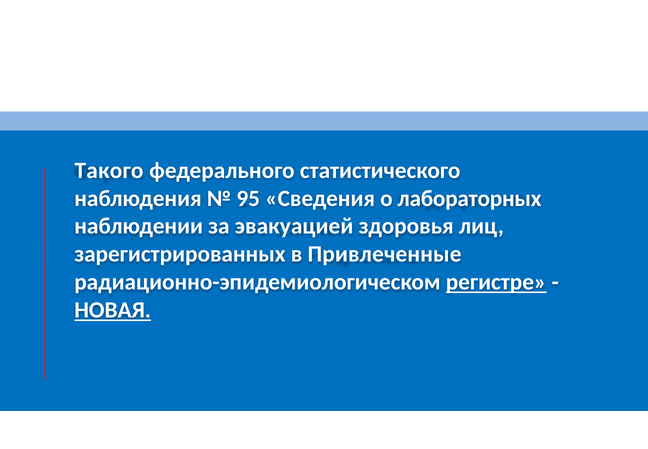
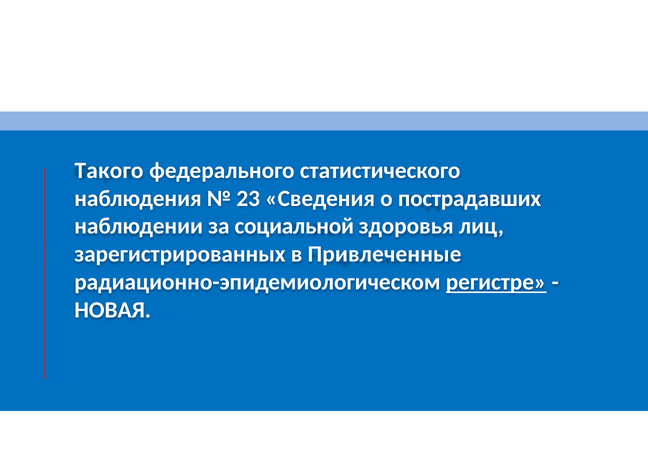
95: 95 -> 23 (248, 198)
лабораторных: лабораторных -> пострадавших (470, 198)
эвакуацией: эвакуацией -> социальной (294, 226)
НОВАЯ underline: present -> none (113, 310)
